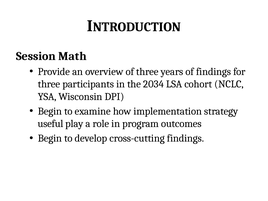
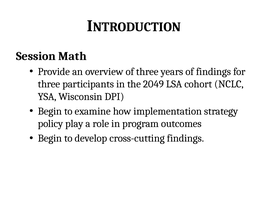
2034: 2034 -> 2049 (153, 84)
useful: useful -> policy (50, 124)
